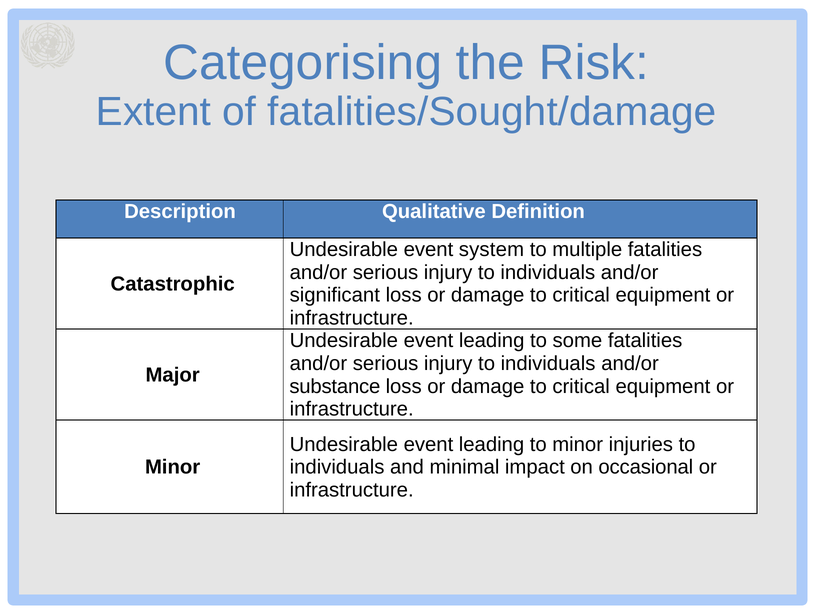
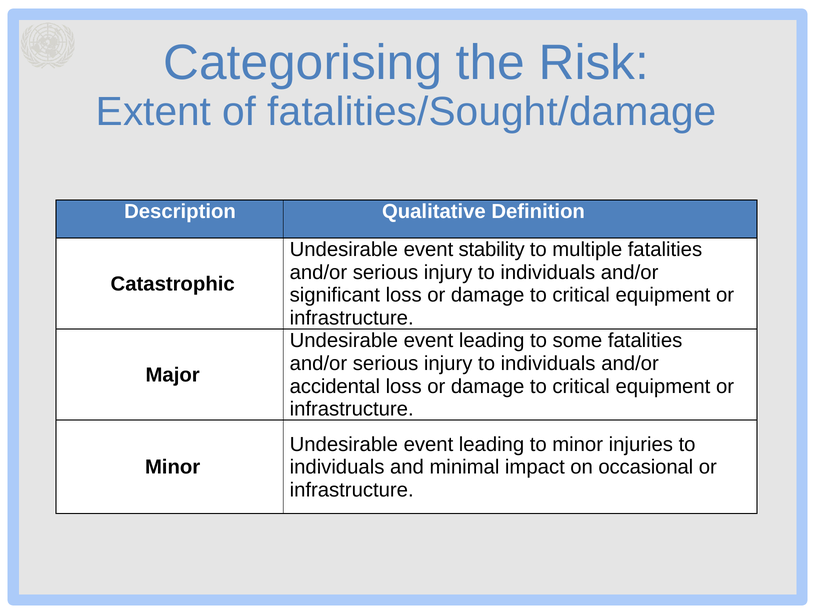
system: system -> stability (492, 250)
substance: substance -> accidental (335, 386)
